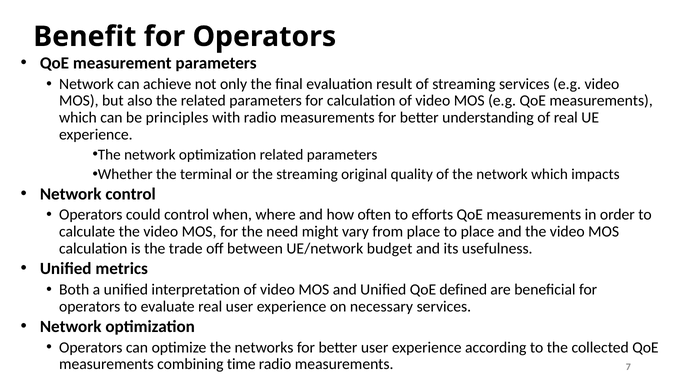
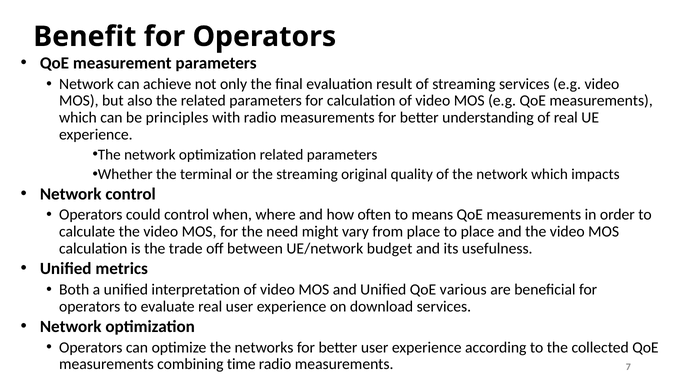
efforts: efforts -> means (432, 215)
defined: defined -> various (463, 290)
necessary: necessary -> download (382, 307)
